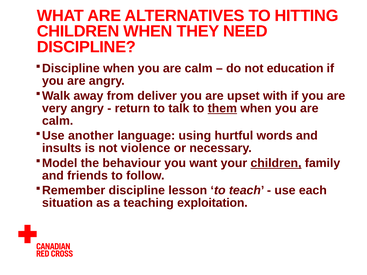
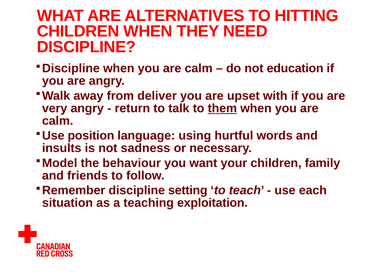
another: another -> position (91, 136)
violence: violence -> sadness (146, 148)
children underline: present -> none (276, 163)
lesson: lesson -> setting (188, 191)
